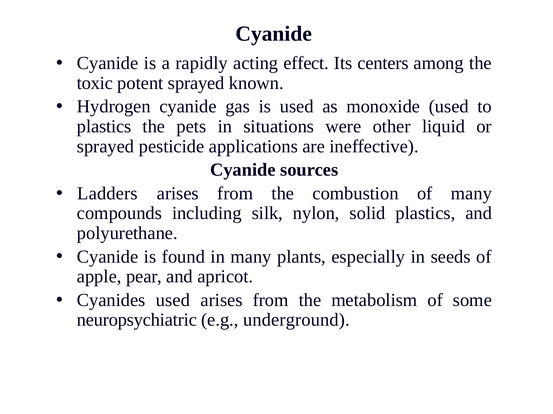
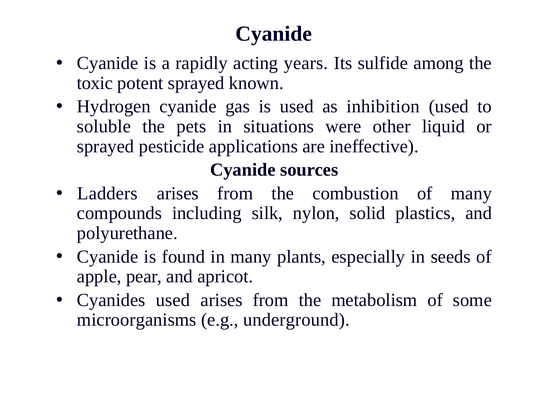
effect: effect -> years (306, 63)
centers: centers -> sulfide (383, 63)
monoxide: monoxide -> inhibition (383, 107)
plastics: plastics -> soluble (104, 127)
neuropsychiatric: neuropsychiatric -> microorganisms (137, 320)
